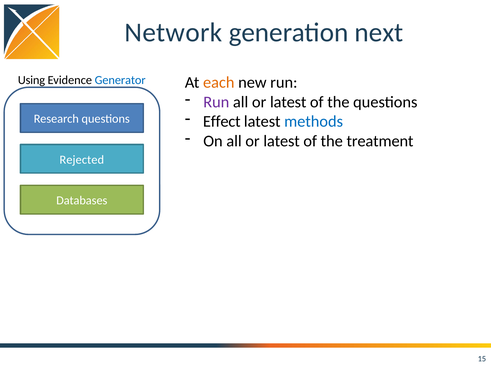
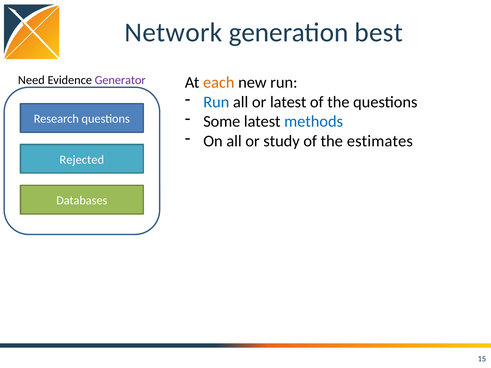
next: next -> best (379, 33)
Using: Using -> Need (31, 80)
Generator colour: blue -> purple (120, 80)
Run colour: purple -> blue (216, 102)
Effect: Effect -> Some (222, 122)
On all or latest: latest -> study (282, 141)
treatment: treatment -> estimates (380, 141)
